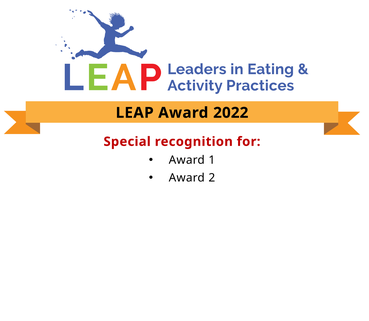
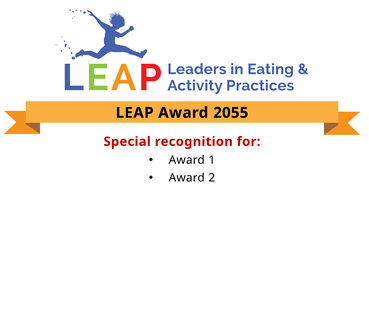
2022: 2022 -> 2055 (231, 113)
